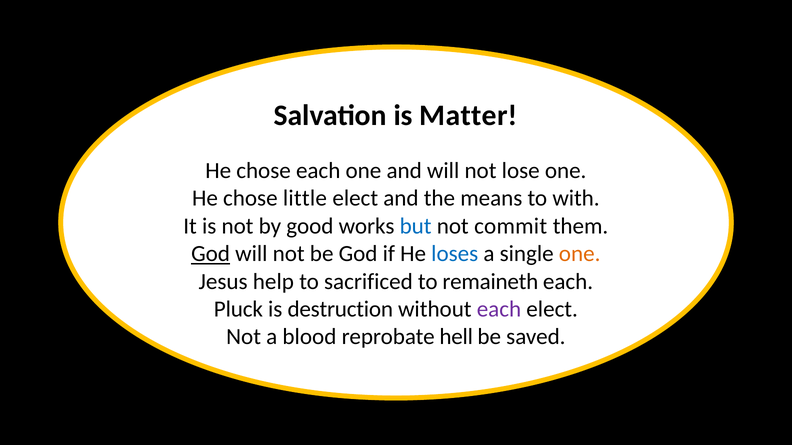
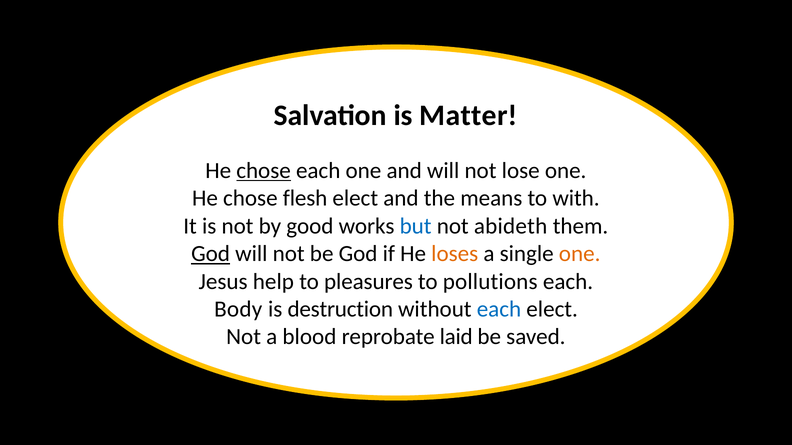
chose underline: none -> present (264, 171)
little: little -> flesh (305, 199)
commit: commit -> abideth (511, 226)
loses colour: blue -> orange (455, 254)
sacrificed: sacrificed -> pleasures (368, 282)
remaineth: remaineth -> pollutions (490, 282)
Pluck: Pluck -> Body (238, 309)
each colour: purple -> blue (499, 309)
hell: hell -> laid (456, 337)
